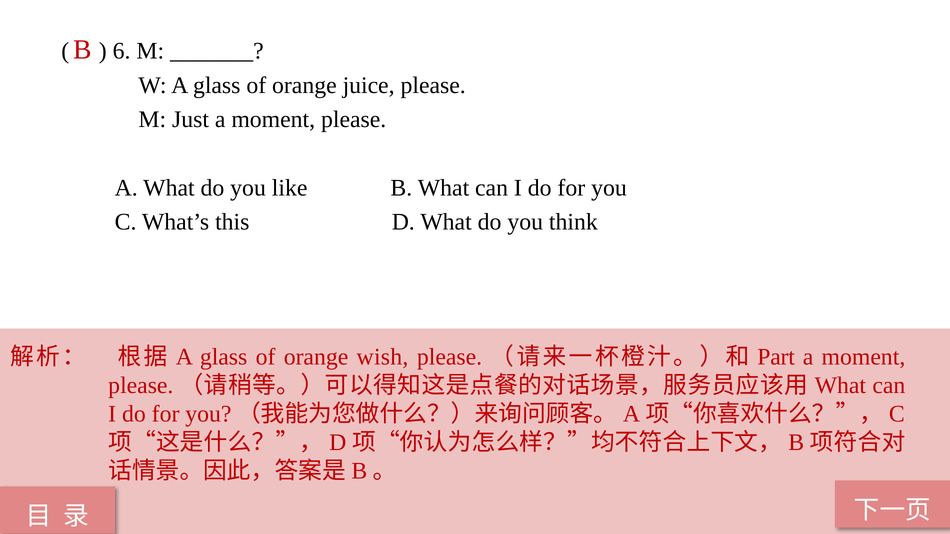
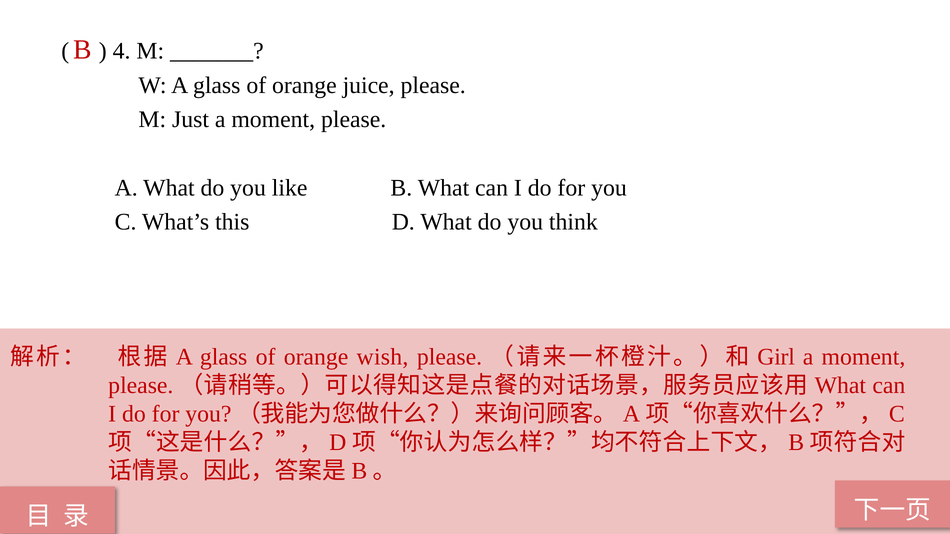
6: 6 -> 4 (122, 51)
Part: Part -> Girl (776, 357)
